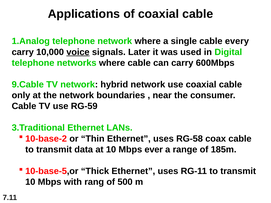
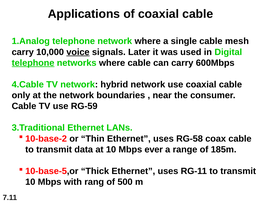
every: every -> mesh (237, 41)
telephone underline: none -> present (33, 63)
9.Cable: 9.Cable -> 4.Cable (28, 85)
